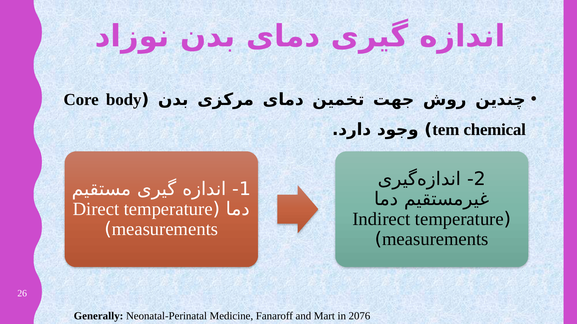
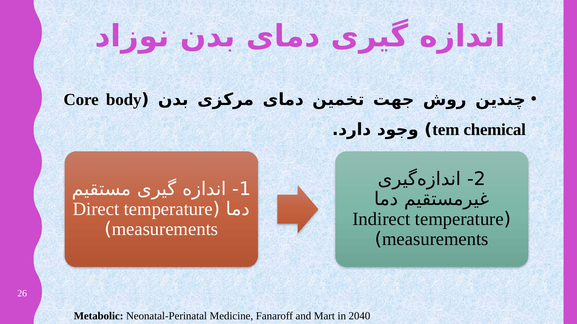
Generally: Generally -> Metabolic (99, 316)
2076: 2076 -> 2040 (359, 316)
